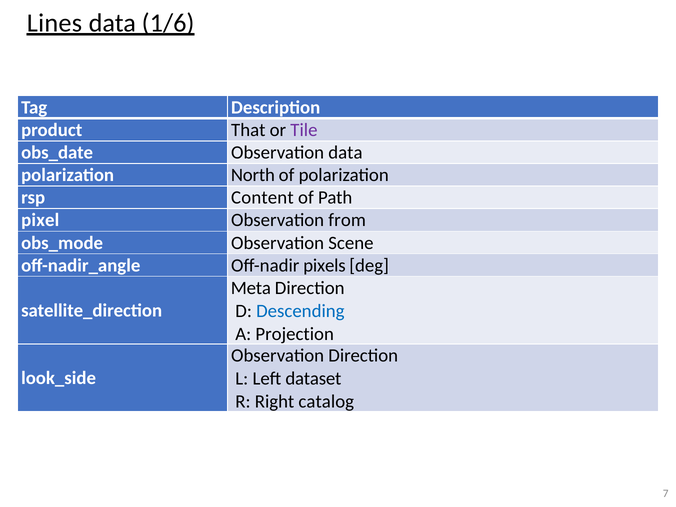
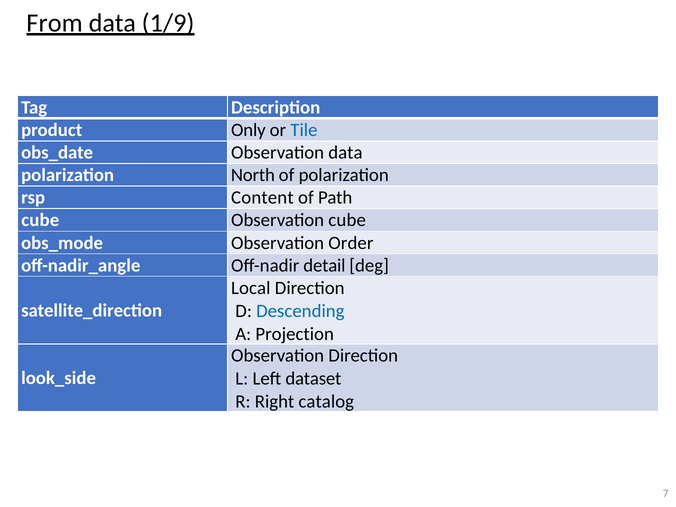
Lines: Lines -> From (55, 23)
1/6: 1/6 -> 1/9 (168, 23)
That: That -> Only (248, 130)
Tile colour: purple -> blue (304, 130)
pixel: pixel -> cube (40, 220)
Observation from: from -> cube (347, 220)
Scene: Scene -> Order (351, 243)
pixels: pixels -> detail (324, 265)
Meta: Meta -> Local (251, 288)
